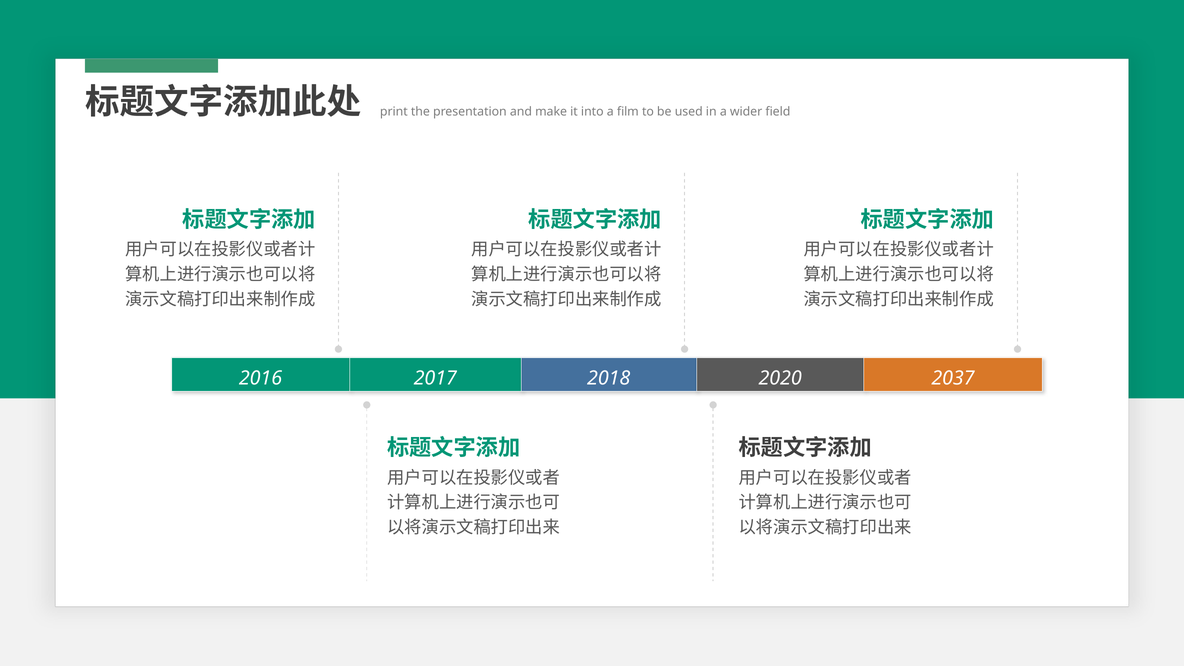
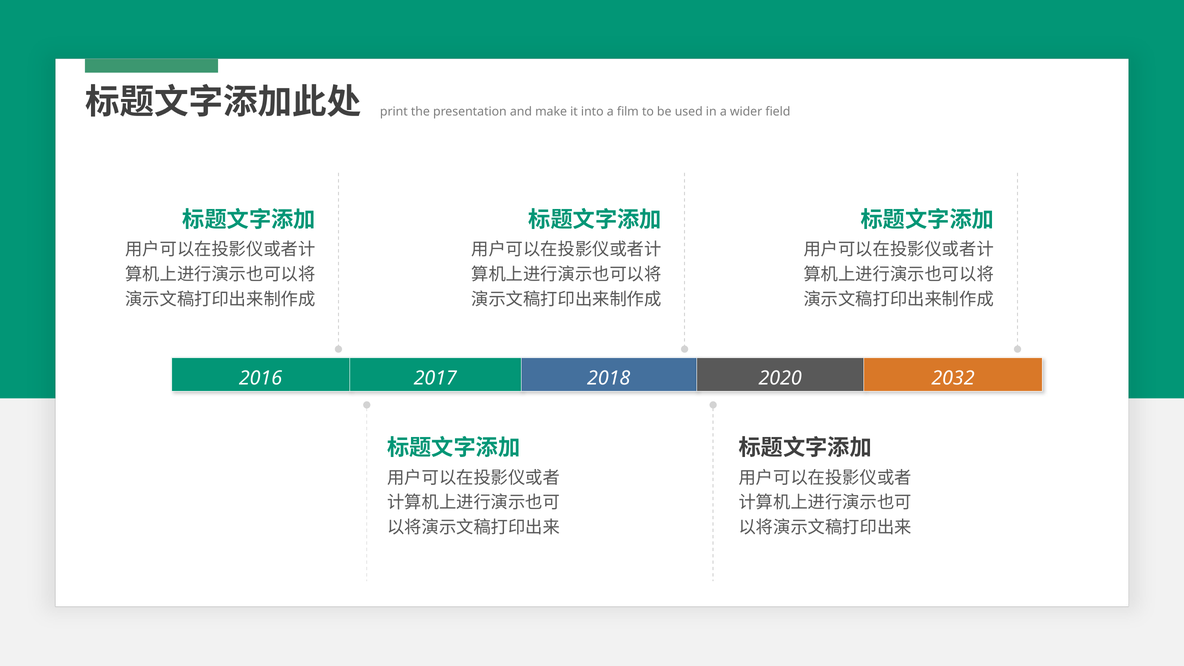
2037: 2037 -> 2032 (953, 378)
